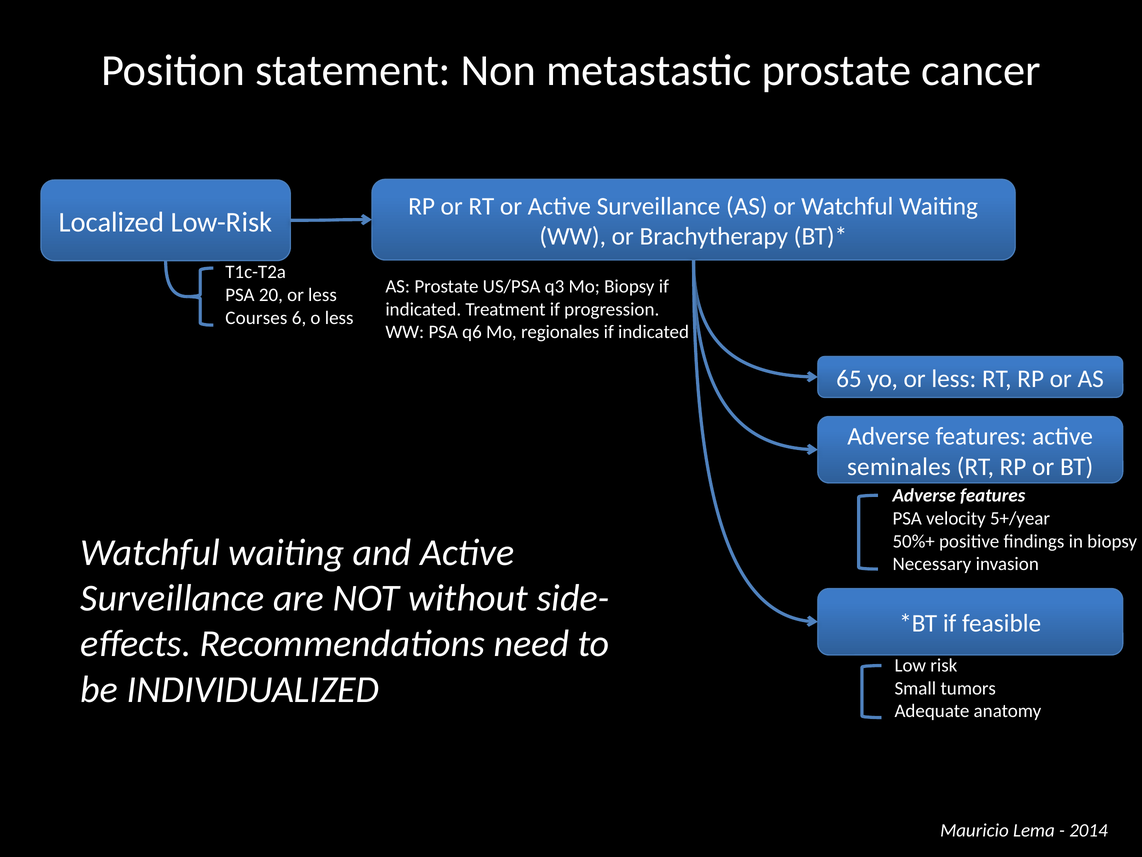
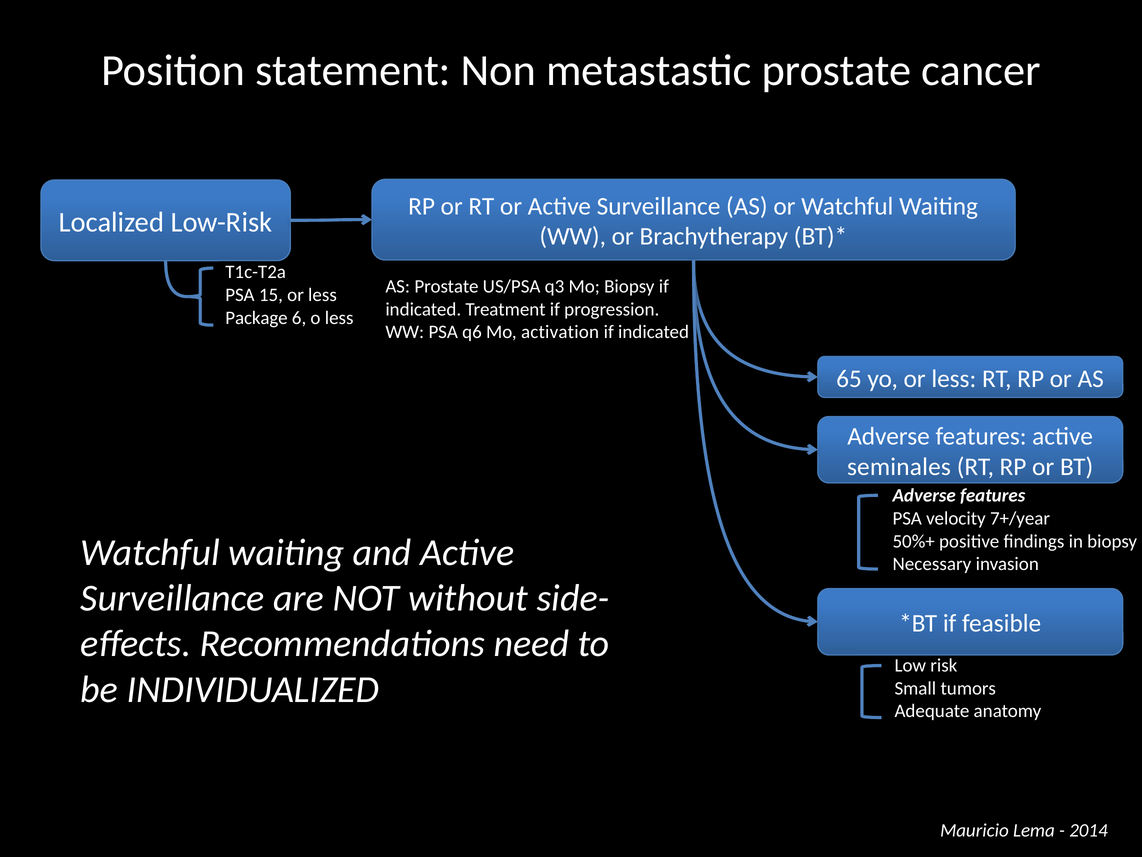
20: 20 -> 15 (271, 295)
Courses: Courses -> Package (257, 318)
regionales: regionales -> activation (560, 332)
5+/year: 5+/year -> 7+/year (1020, 518)
